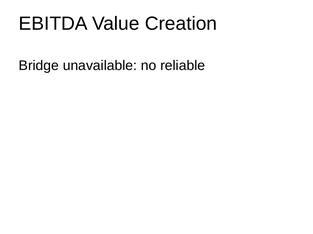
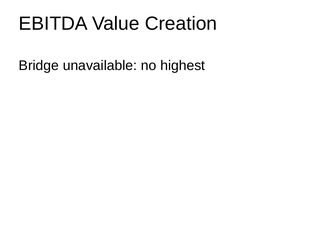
reliable: reliable -> highest (183, 66)
